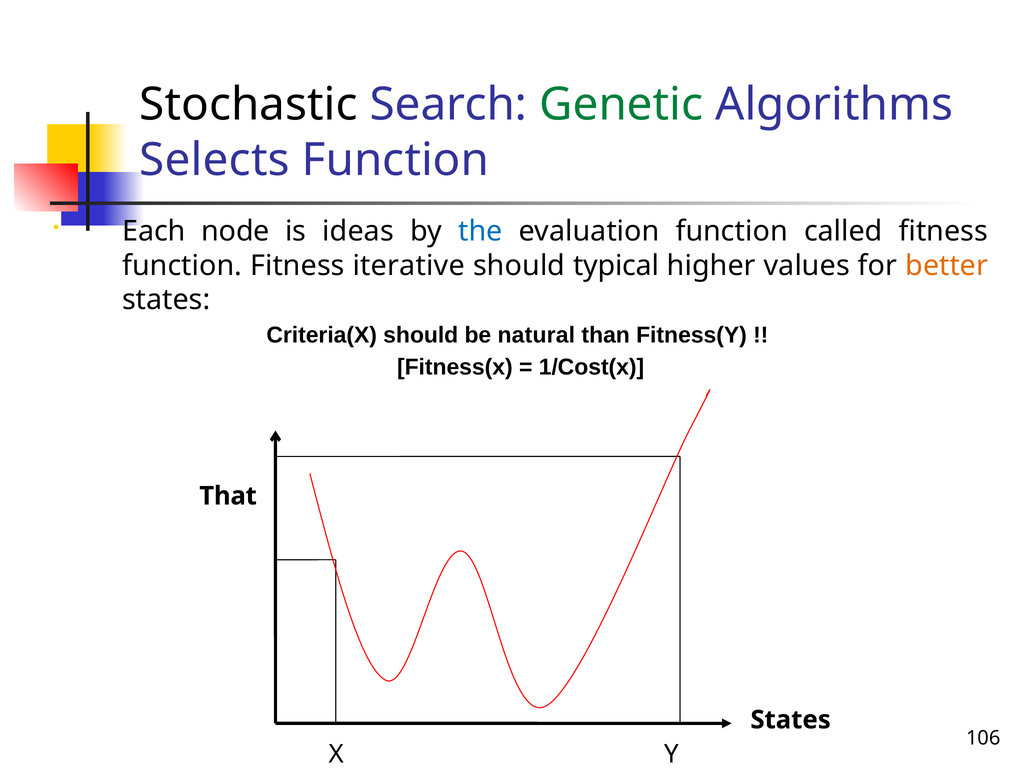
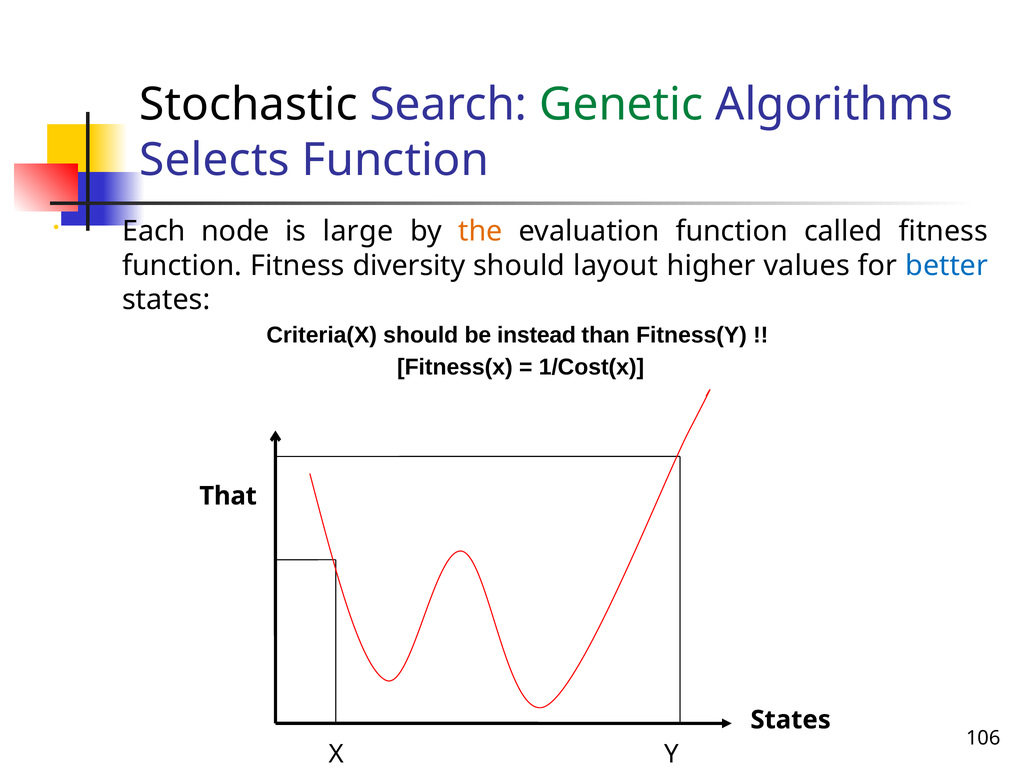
ideas: ideas -> large (358, 231)
the colour: blue -> orange (480, 231)
iterative: iterative -> diversity (409, 265)
typical: typical -> layout (616, 265)
better colour: orange -> blue (947, 265)
natural: natural -> instead (537, 335)
